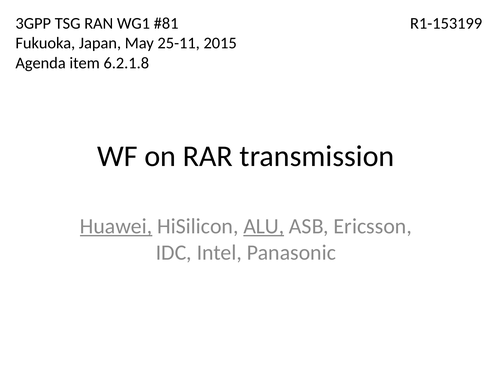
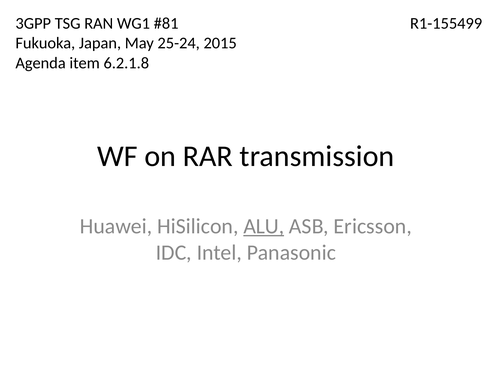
R1-153199: R1-153199 -> R1-155499 (446, 24)
25-11: 25-11 -> 25-24 (179, 43)
Huawei underline: present -> none (116, 226)
